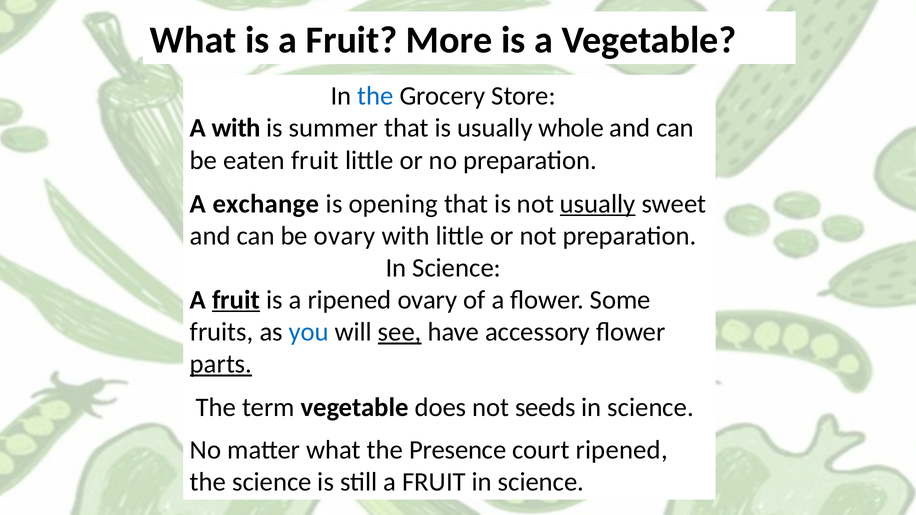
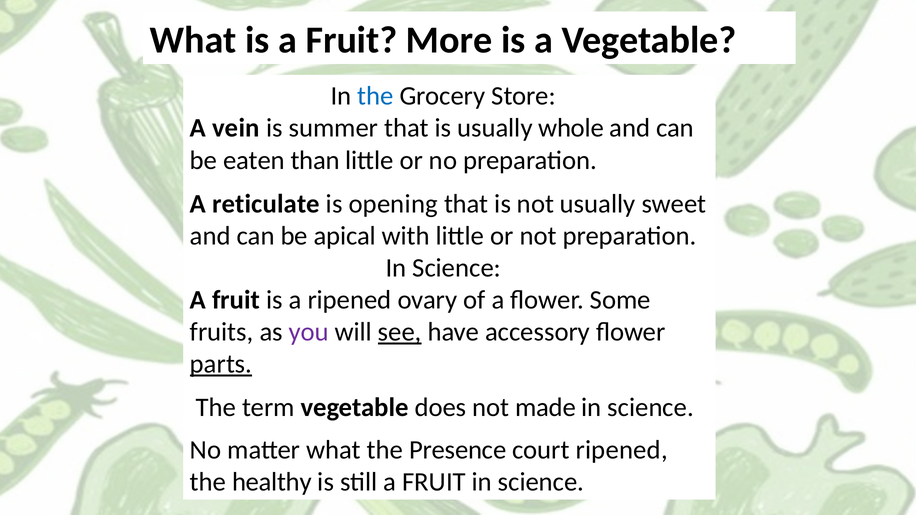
A with: with -> vein (236, 128)
eaten fruit: fruit -> than (315, 160)
exchange: exchange -> reticulate (266, 204)
usually underline: present -> none (598, 204)
be ovary: ovary -> apical (345, 236)
fruit underline: present -> none (236, 300)
you colour: blue -> purple (309, 332)
seeds: seeds -> made (545, 408)
the science: science -> healthy (272, 482)
